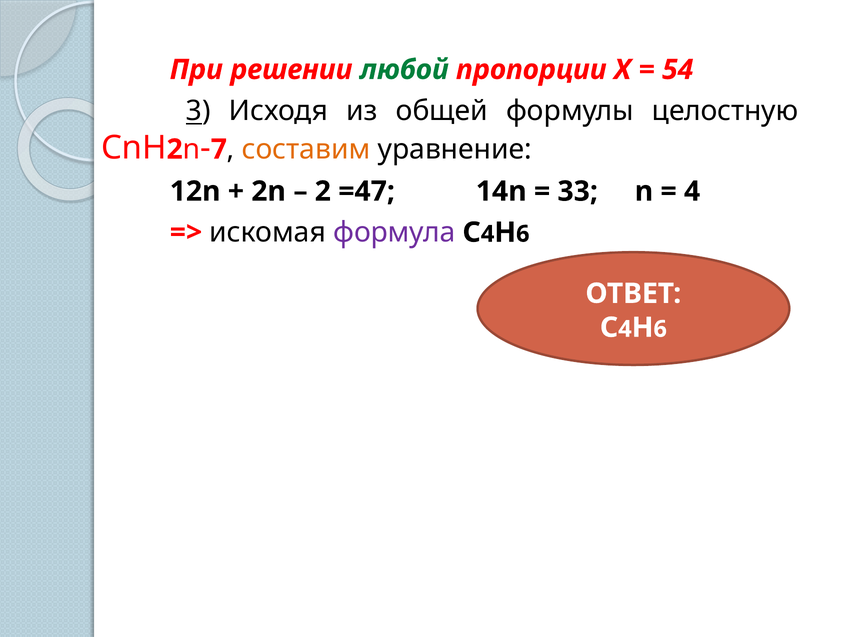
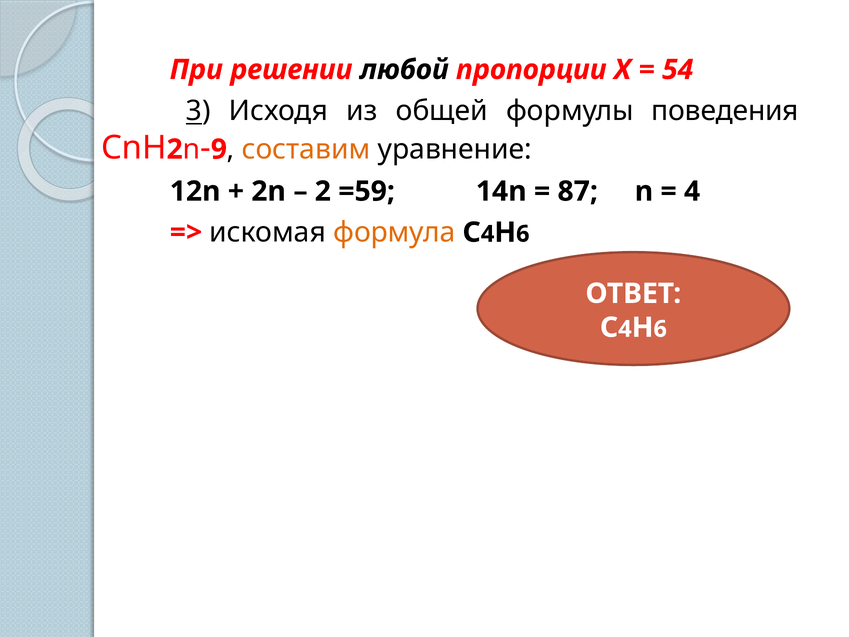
любой colour: green -> black (404, 70)
целостную: целостную -> поведения (725, 111)
7: 7 -> 9 (219, 149)
=47: =47 -> =59 (367, 191)
33: 33 -> 87 (578, 191)
формула colour: purple -> orange (394, 232)
